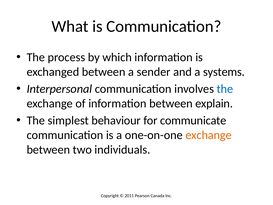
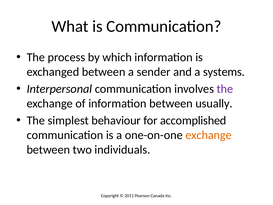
the colour: blue -> purple (225, 89)
explain: explain -> usually (214, 103)
communicate: communicate -> accomplished (193, 120)
